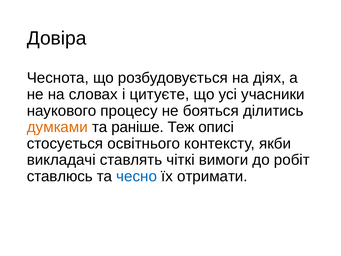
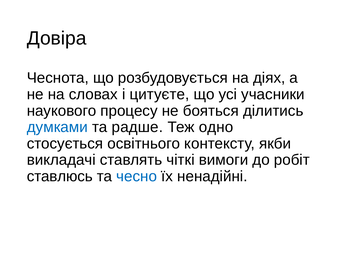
думками colour: orange -> blue (57, 127)
раніше: раніше -> радше (137, 127)
описі: описі -> одно (216, 127)
отримати: отримати -> ненадійні (212, 176)
